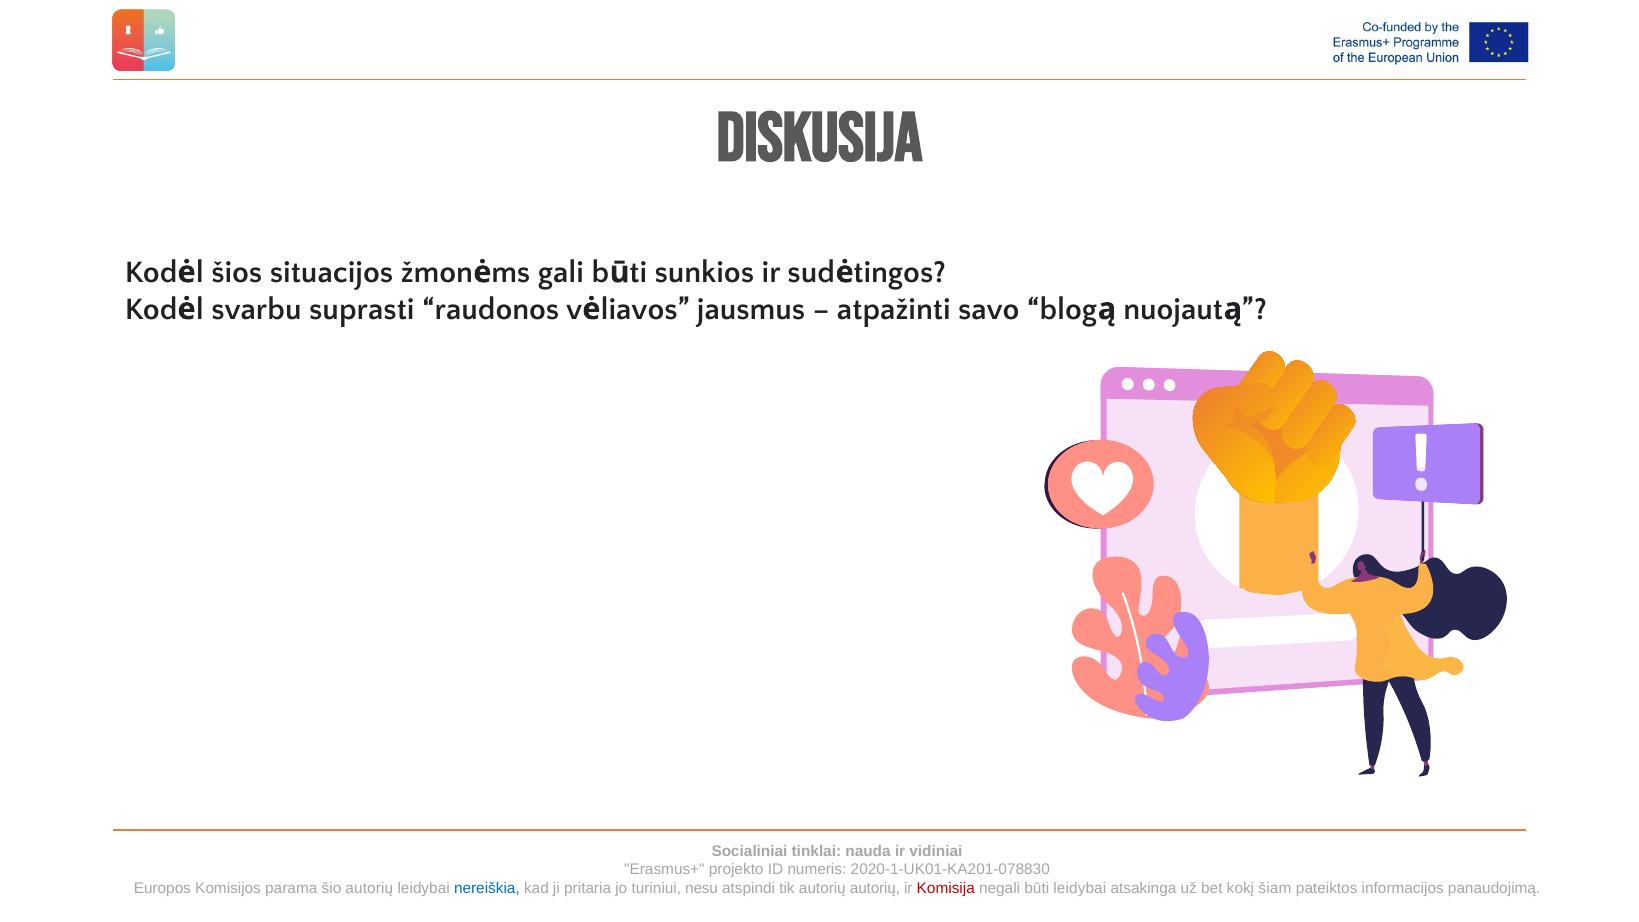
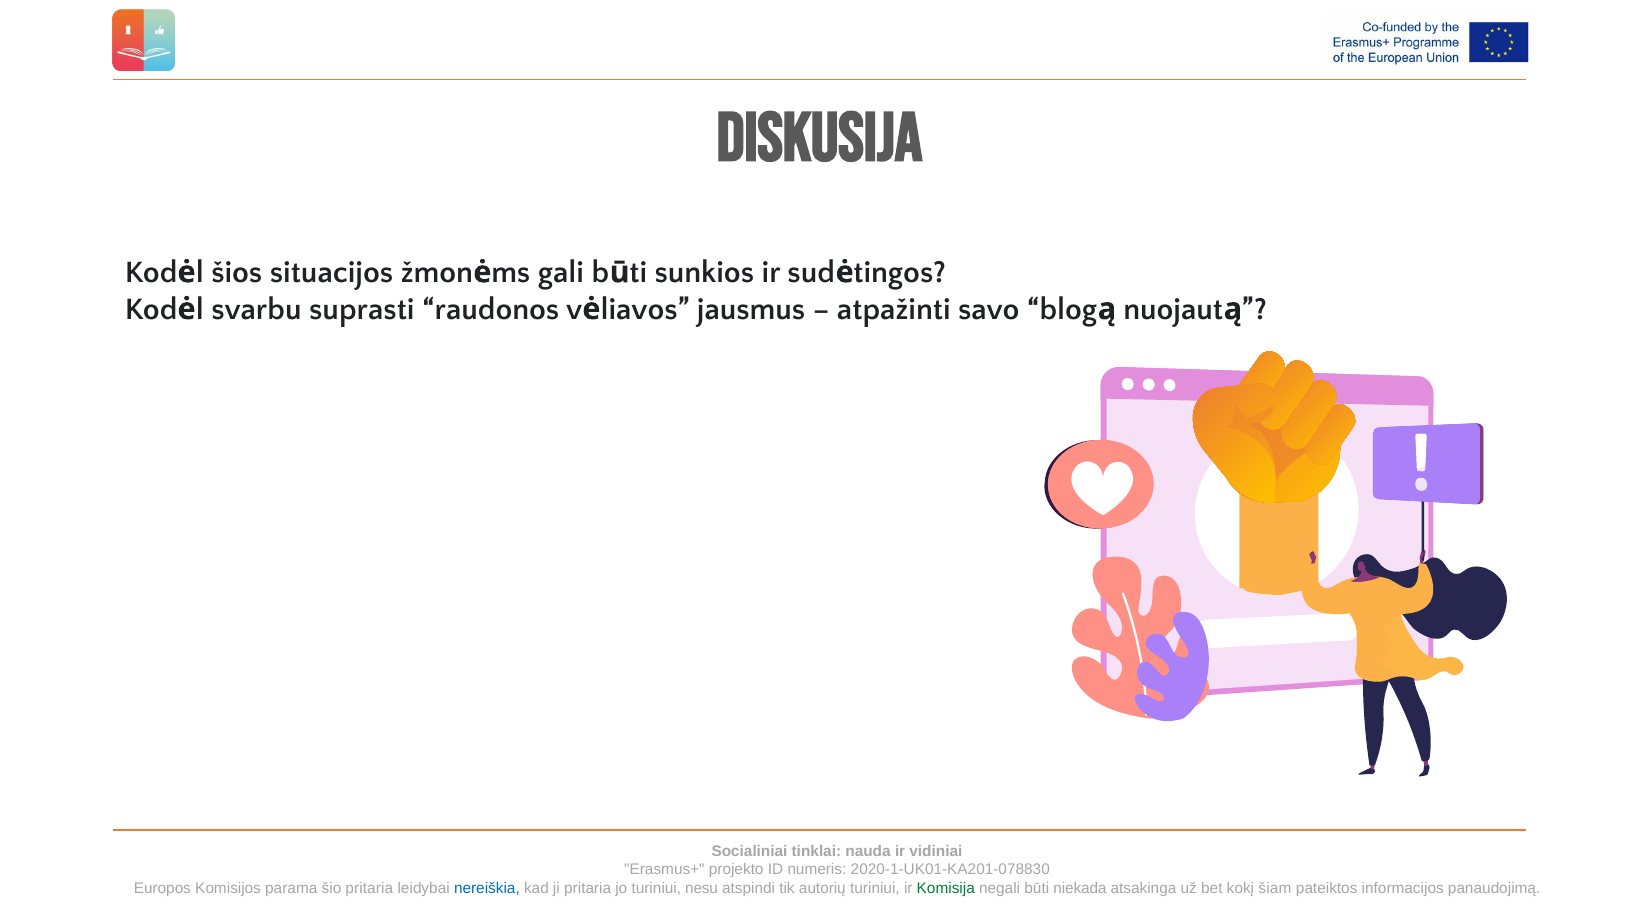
šio autorių: autorių -> pritaria (369, 888)
autorių autorių: autorių -> turiniui (875, 888)
Komisija colour: red -> green (946, 888)
būti leidybai: leidybai -> niekada (1080, 888)
